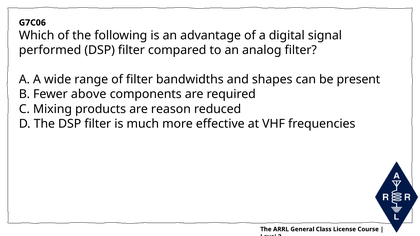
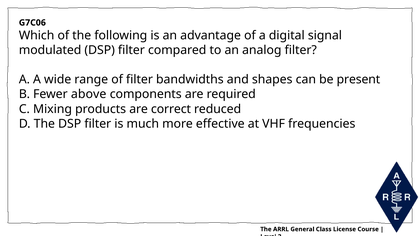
performed: performed -> modulated (50, 50)
reason: reason -> correct (171, 109)
